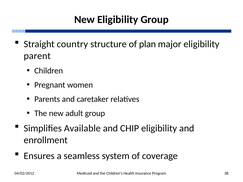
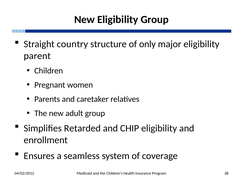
plan: plan -> only (147, 44)
Available: Available -> Retarded (82, 128)
